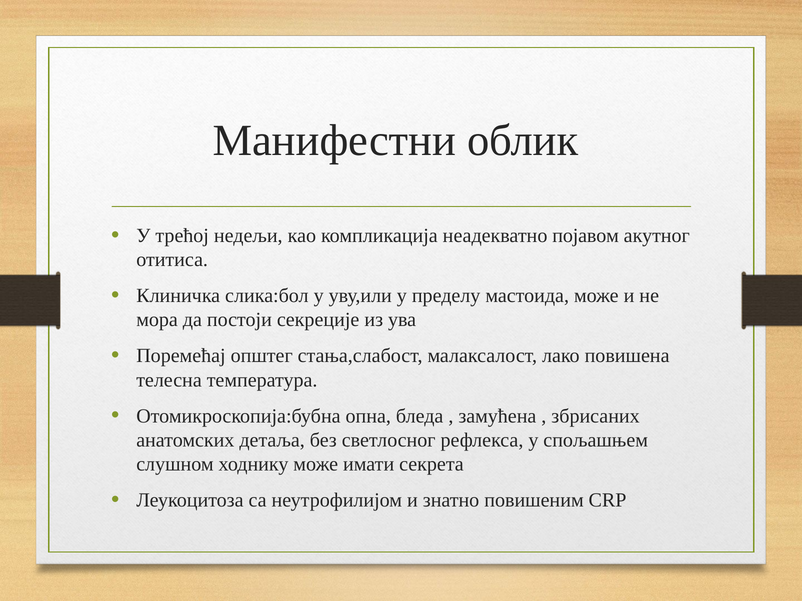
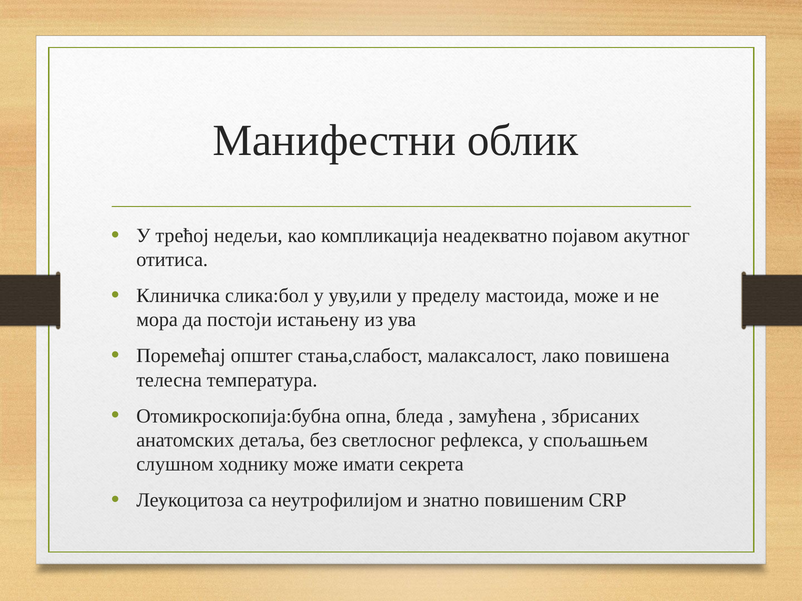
секреције: секреције -> истањену (318, 320)
